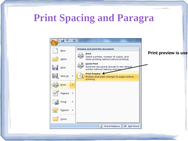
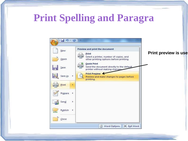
Spacing: Spacing -> Spelling (77, 18)
